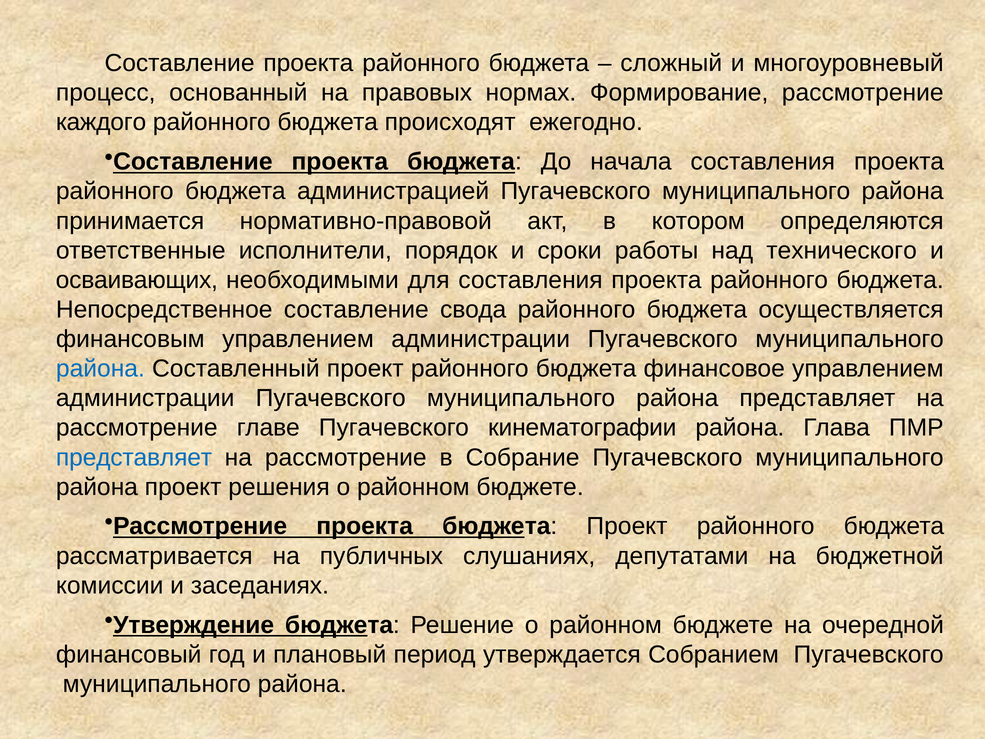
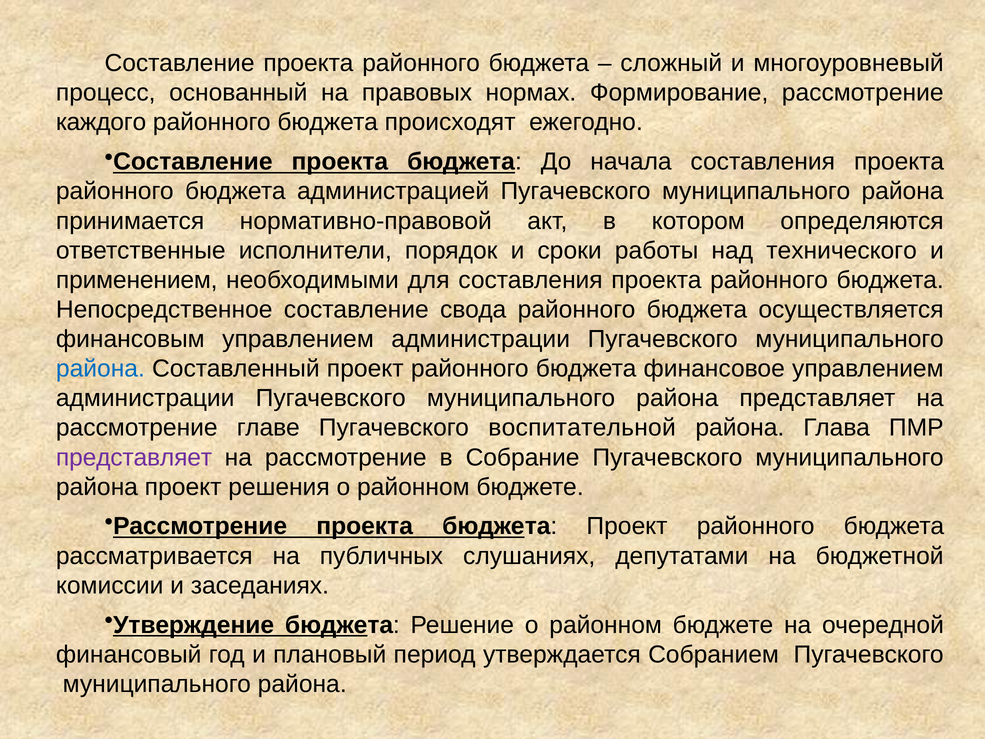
осваивающих: осваивающих -> применением (137, 280)
кинематографии: кинематографии -> воспитательной (582, 428)
представляет colour: blue -> purple (134, 457)
